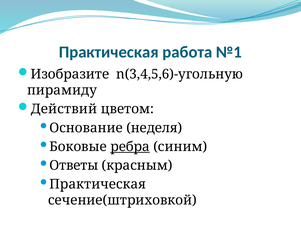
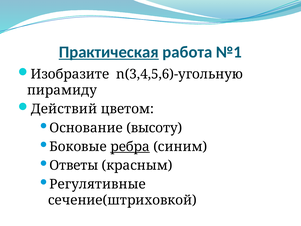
Практическая underline: none -> present (109, 52)
неделя: неделя -> высоту (154, 128)
Практическая: Практическая -> Регулятивные (98, 184)
